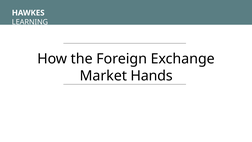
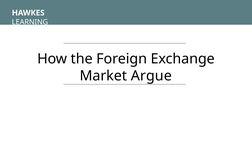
Hands: Hands -> Argue (151, 76)
